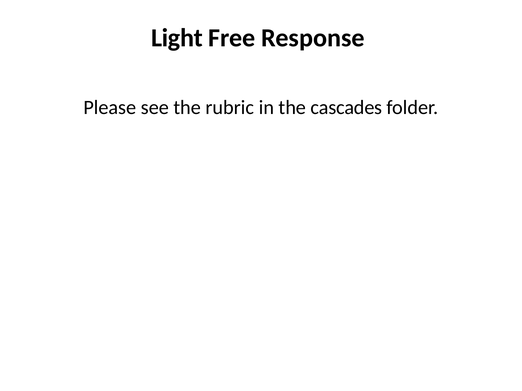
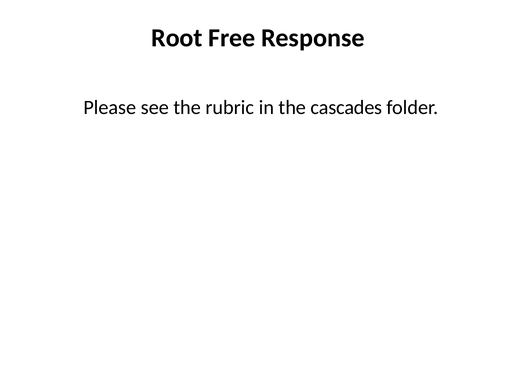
Light: Light -> Root (177, 38)
